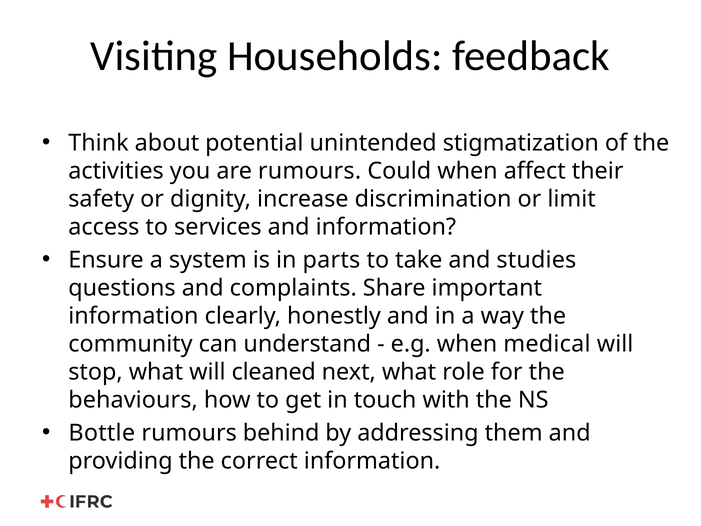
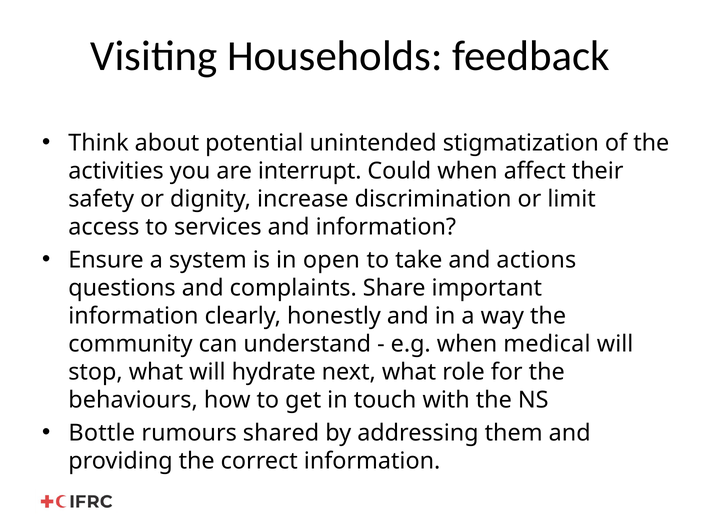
are rumours: rumours -> interrupt (310, 171)
parts: parts -> open (331, 260)
studies: studies -> actions (536, 260)
cleaned: cleaned -> hydrate (274, 372)
behind: behind -> shared (281, 433)
